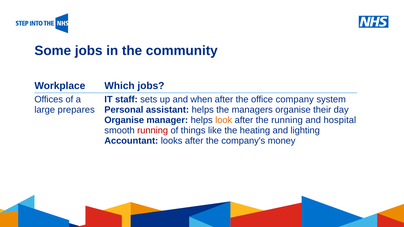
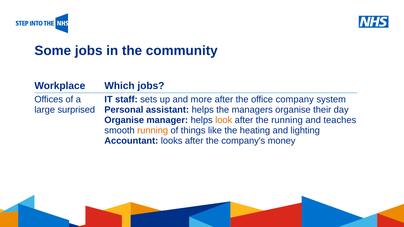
when: when -> more (201, 100)
prepares: prepares -> surprised (76, 110)
hospital: hospital -> teaches (340, 120)
running colour: red -> orange (153, 131)
